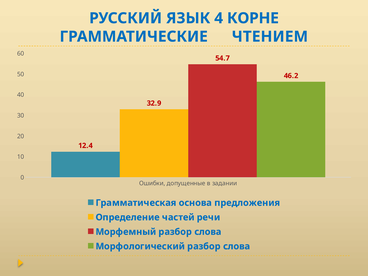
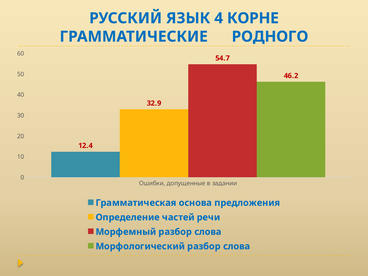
ЧТЕНИЕМ: ЧТЕНИЕМ -> РОДНОГО (270, 37)
